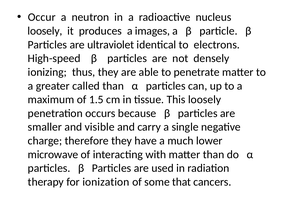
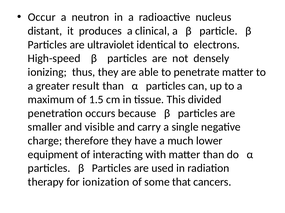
loosely: loosely -> distant (45, 31)
images: images -> clinical (152, 31)
called: called -> result (86, 86)
This loosely: loosely -> divided (205, 100)
microwave: microwave -> equipment (53, 155)
